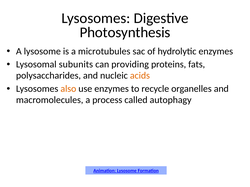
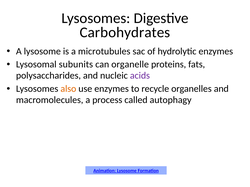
Photosynthesis: Photosynthesis -> Carbohydrates (125, 33)
providing: providing -> organelle (130, 65)
acids colour: orange -> purple (140, 76)
